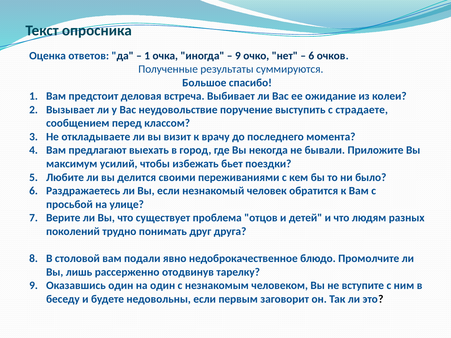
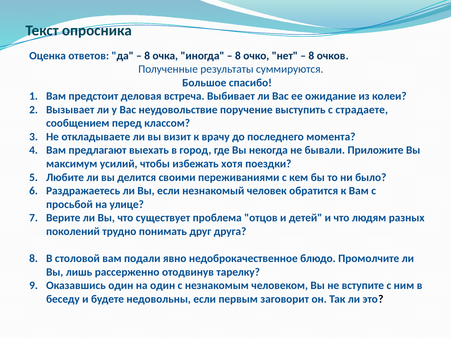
1: 1 -> 8 (147, 56)
9: 9 -> 8 (238, 56)
6: 6 -> 8 (311, 56)
бьет: бьет -> хотя (232, 164)
